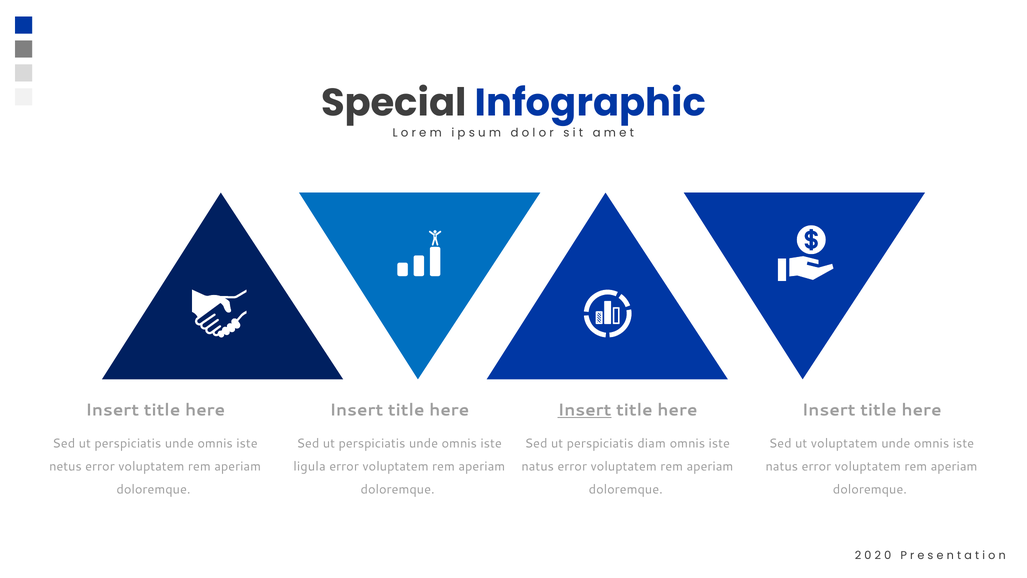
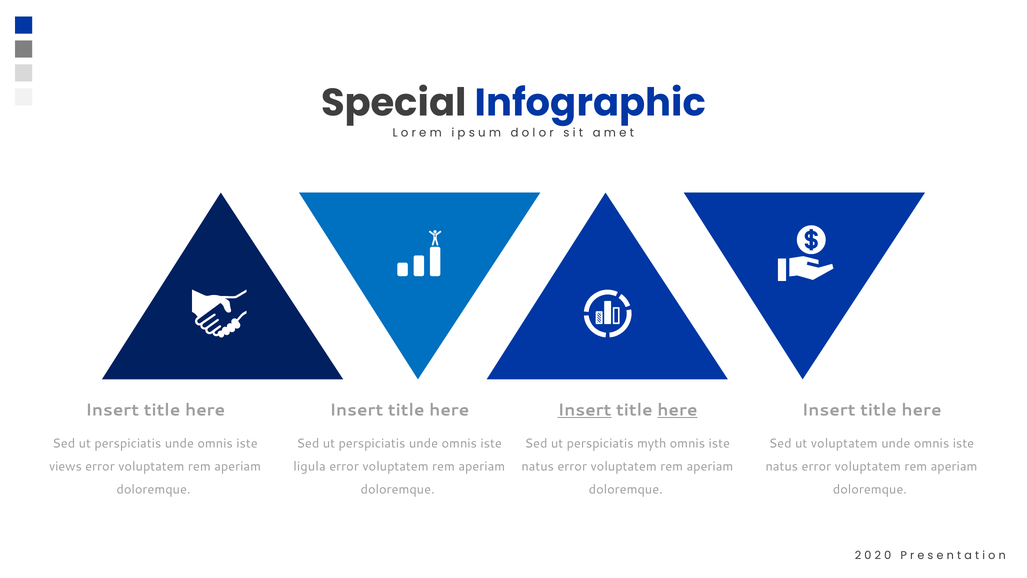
here underline: none -> present (677, 410)
diam: diam -> myth (652, 443)
netus: netus -> views (65, 466)
